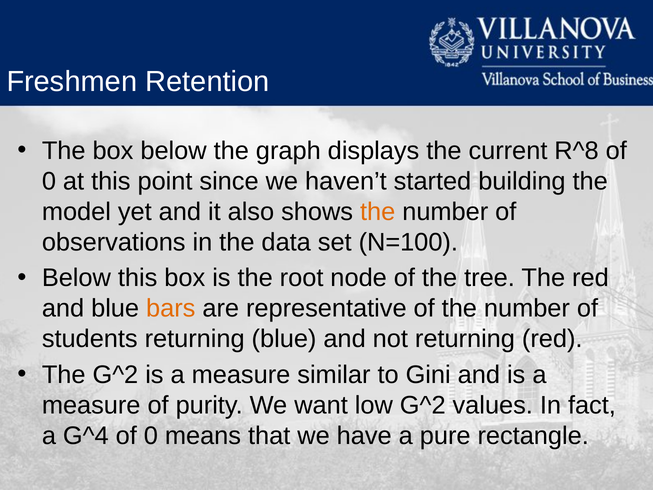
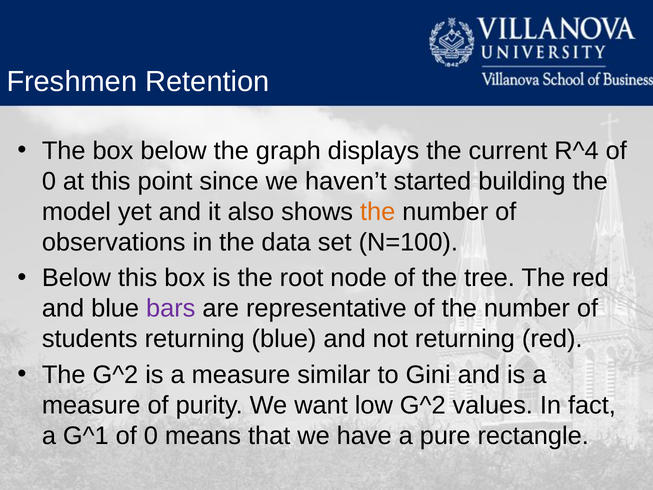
R^8: R^8 -> R^4 (577, 151)
bars colour: orange -> purple (171, 308)
G^4: G^4 -> G^1 (86, 435)
